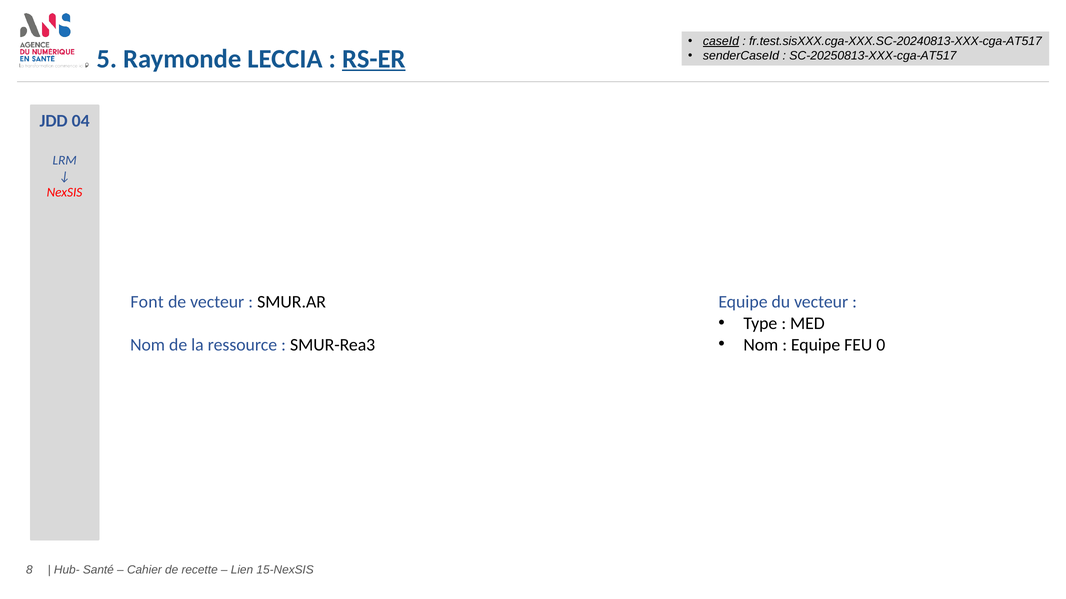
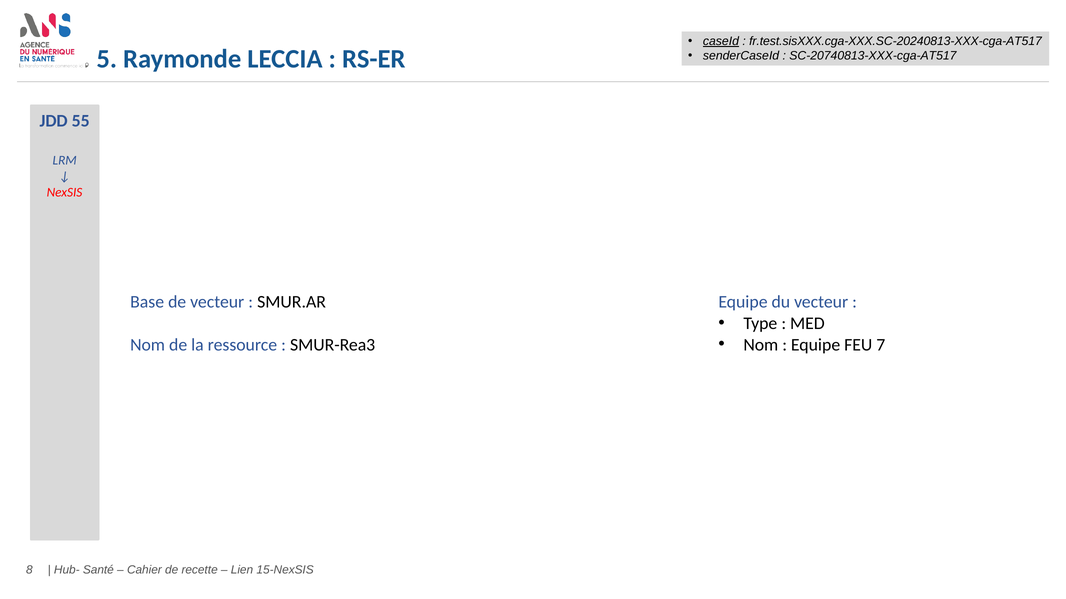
RS-ER underline: present -> none (374, 59)
SC-20250813-XXX-cga-AT517: SC-20250813-XXX-cga-AT517 -> SC-20740813-XXX-cga-AT517 (873, 56)
04: 04 -> 55 (81, 121)
Font: Font -> Base (147, 302)
0: 0 -> 7 (881, 345)
